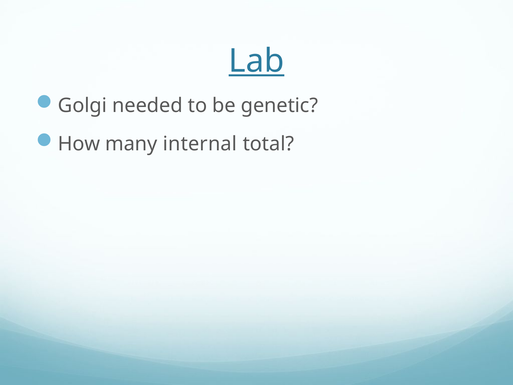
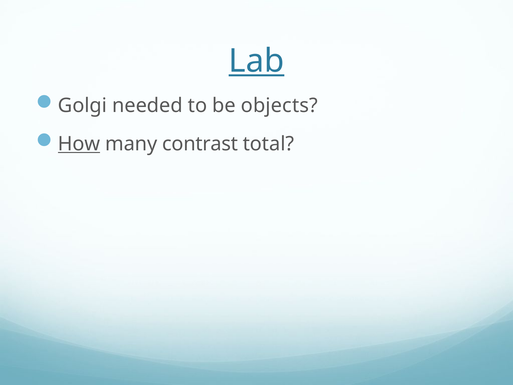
genetic: genetic -> objects (279, 106)
How underline: none -> present (79, 144)
internal: internal -> contrast (200, 144)
